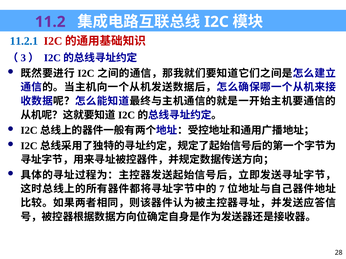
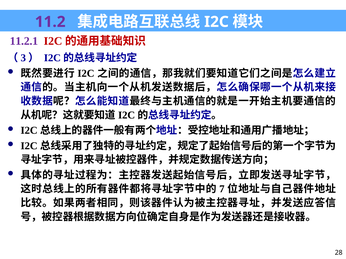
11.2.1 colour: blue -> purple (24, 41)
